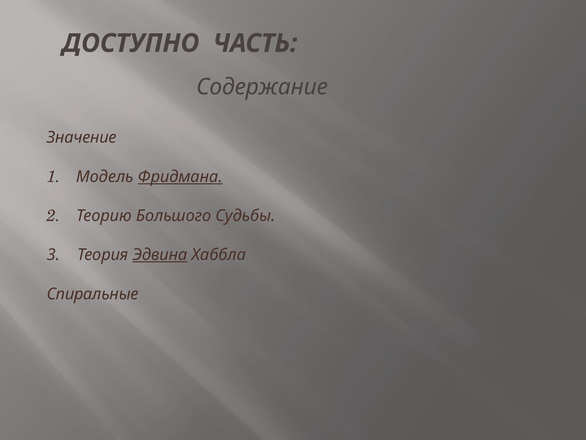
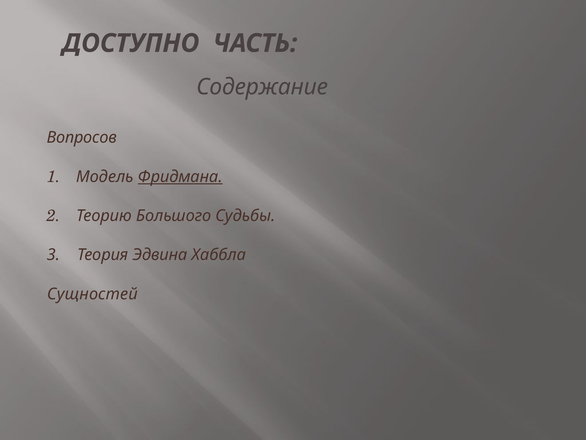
Значение: Значение -> Вопросов (82, 137)
Эдвина underline: present -> none (160, 255)
Спиральные: Спиральные -> Сущностей (92, 294)
